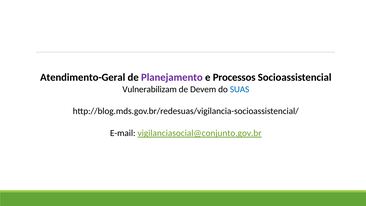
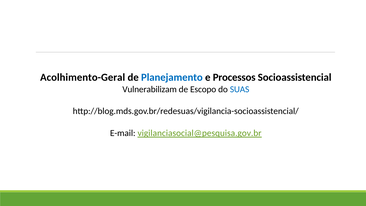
Atendimento-Geral: Atendimento-Geral -> Acolhimento-Geral (83, 77)
Planejamento colour: purple -> blue (172, 77)
Devem: Devem -> Escopo (203, 89)
vigilanciasocial@conjunto.gov.br: vigilanciasocial@conjunto.gov.br -> vigilanciasocial@pesquisa.gov.br (200, 133)
